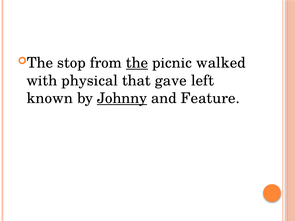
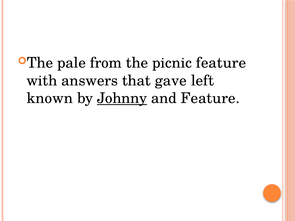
stop: stop -> pale (71, 63)
the underline: present -> none (137, 63)
picnic walked: walked -> feature (221, 63)
physical: physical -> answers (90, 81)
